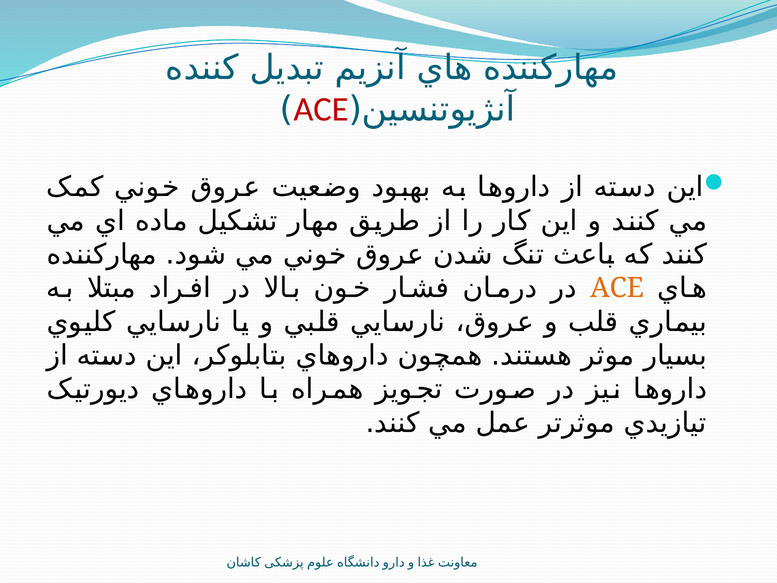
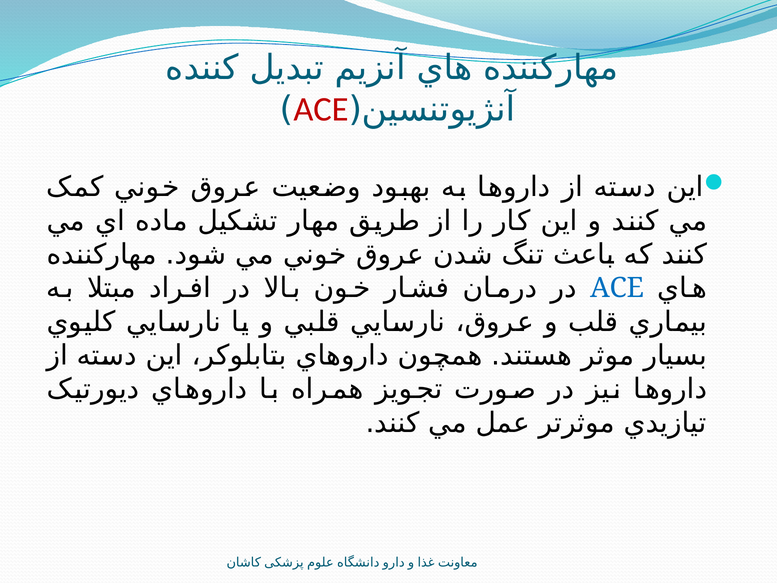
ACE colour: orange -> blue (617, 288)
